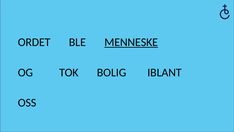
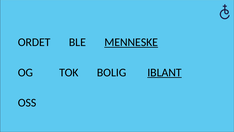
IBLANT underline: none -> present (164, 72)
